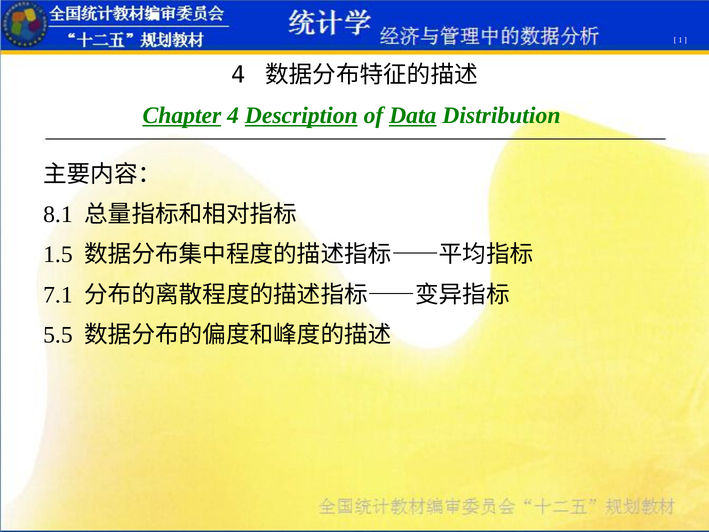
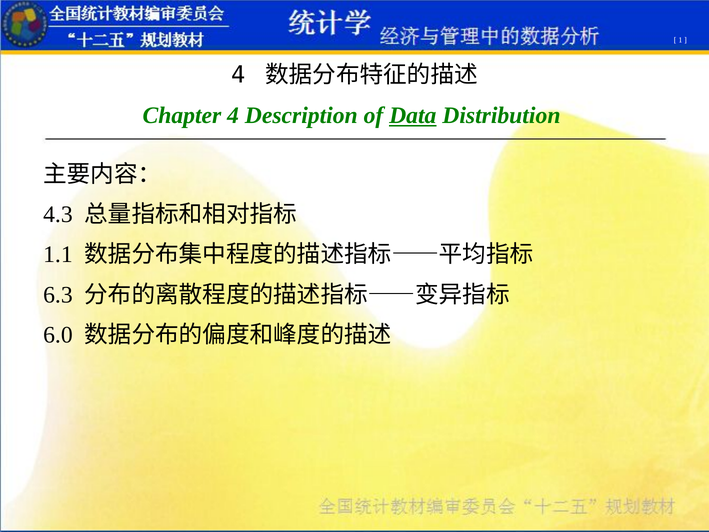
Chapter underline: present -> none (182, 115)
Description underline: present -> none (301, 115)
8.1: 8.1 -> 4.3 (58, 214)
1.5: 1.5 -> 1.1 (58, 254)
7.1: 7.1 -> 6.3 (58, 295)
5.5: 5.5 -> 6.0 (58, 335)
